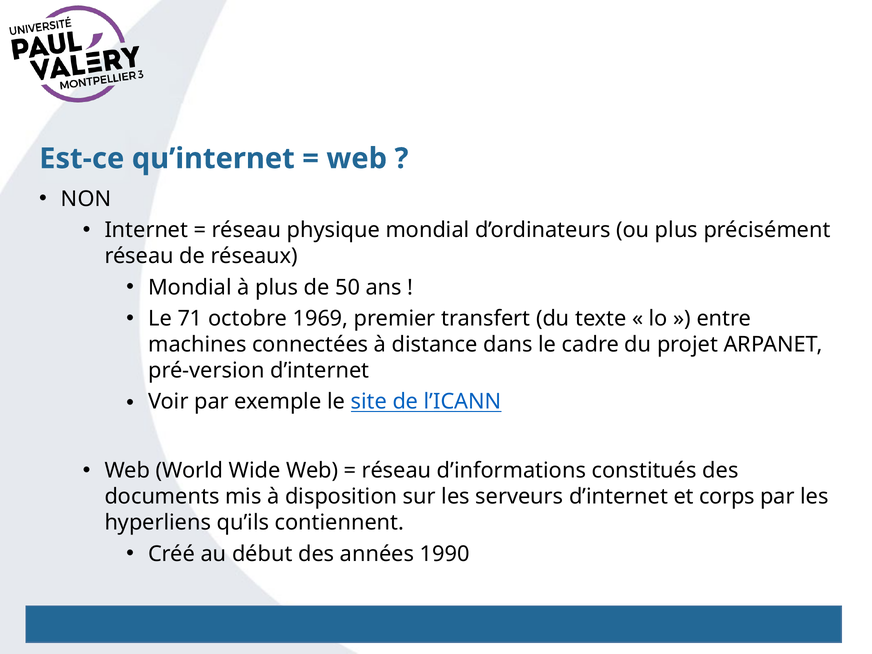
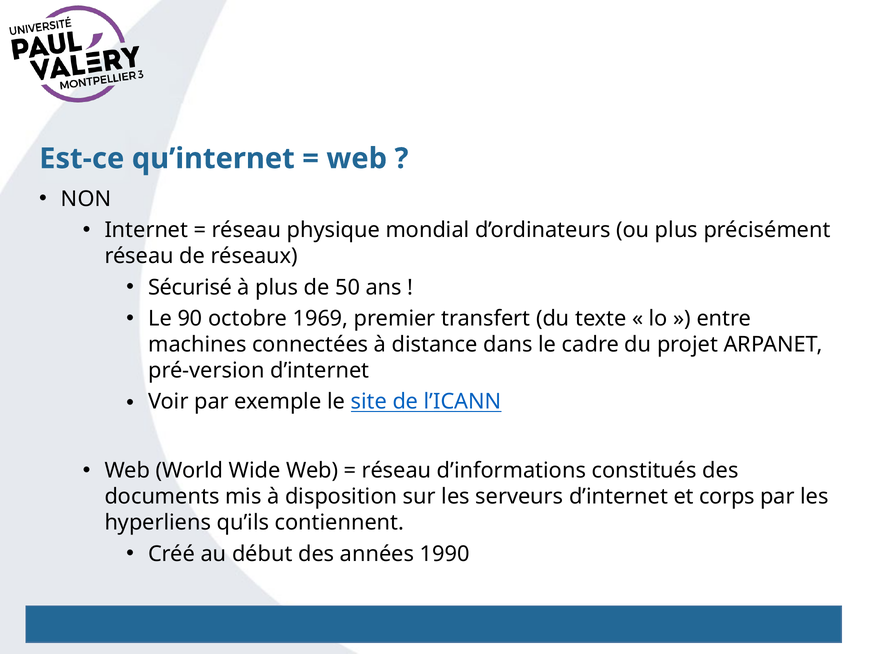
Mondial: Mondial -> Sécurisé (190, 287)
71: 71 -> 90 (190, 319)
